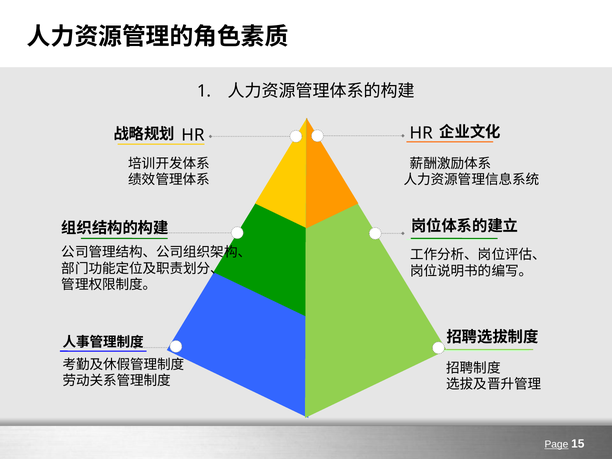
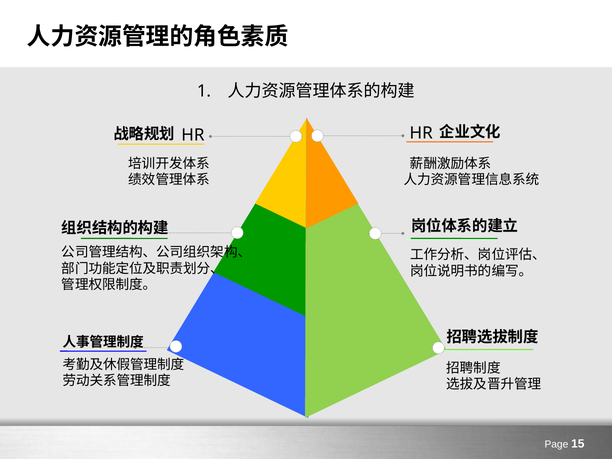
Page underline: present -> none (556, 444)
